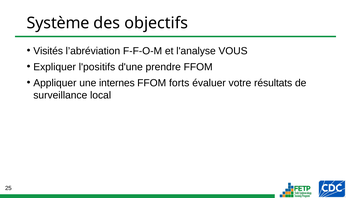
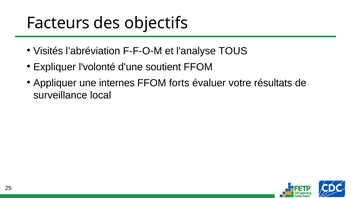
Système: Système -> Facteurs (58, 23)
VOUS: VOUS -> TOUS (233, 51)
l'positifs: l'positifs -> l'volonté (97, 67)
prendre: prendre -> soutient (163, 67)
